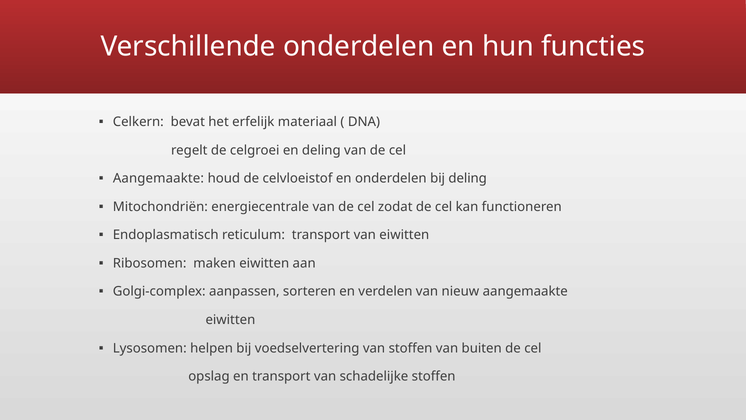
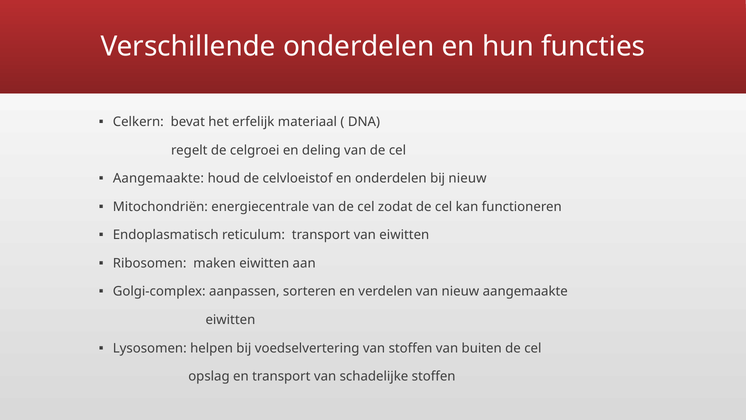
bij deling: deling -> nieuw (468, 178)
